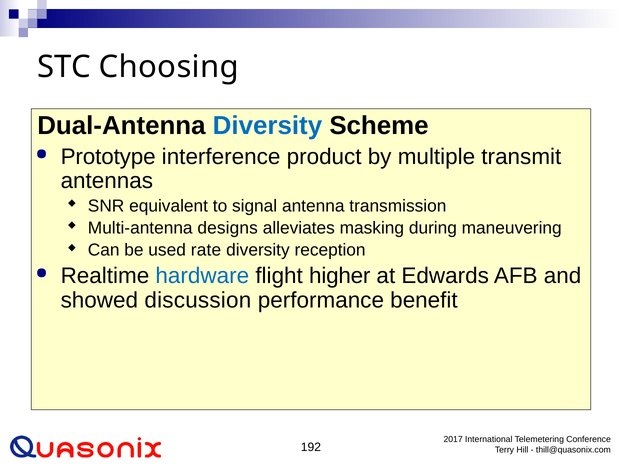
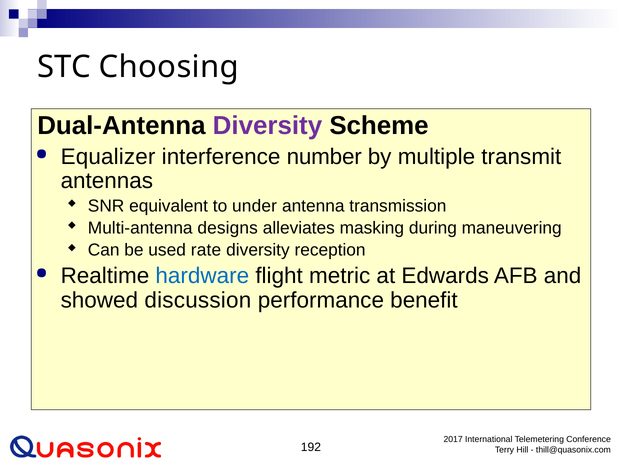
Diversity colour: blue -> purple (267, 126)
Prototype: Prototype -> Equalizer (108, 156)
product: product -> number (324, 156)
signal: signal -> under (255, 206)
higher: higher -> metric (340, 276)
